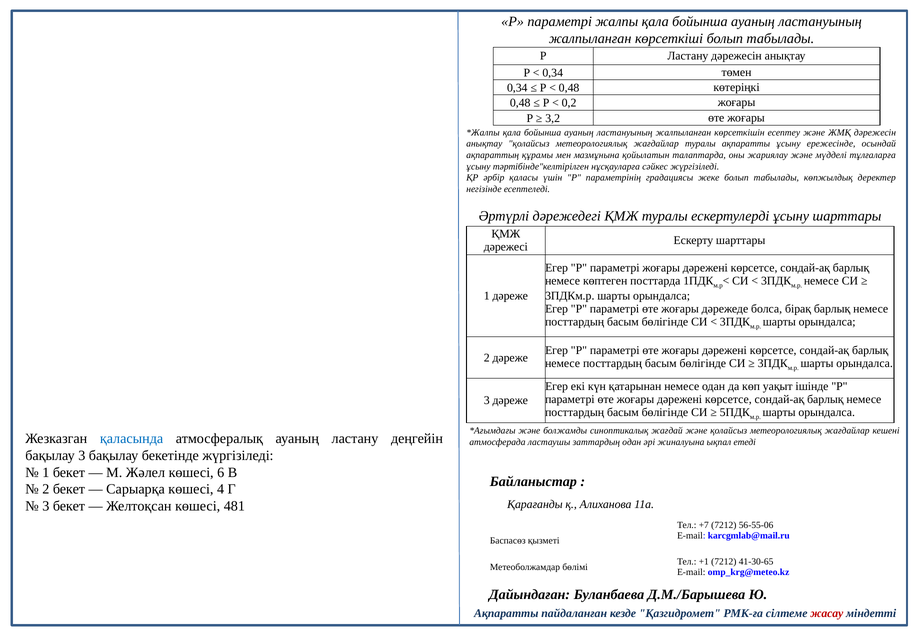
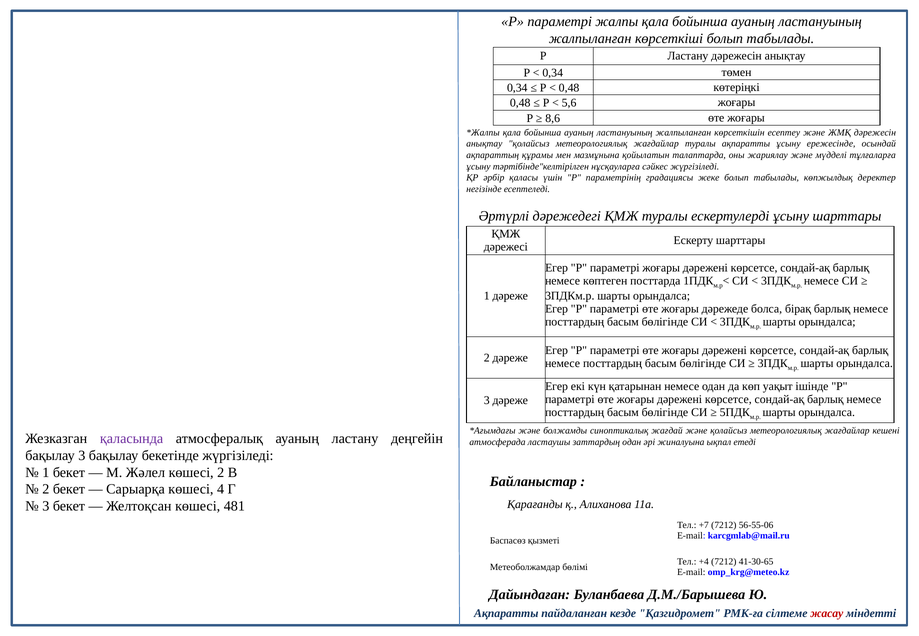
0,2: 0,2 -> 5,6 (569, 103)
3,2: 3,2 -> 8,6 (553, 118)
қаласында colour: blue -> purple (132, 439)
көшесі 6: 6 -> 2 (221, 473)
+1: +1 -> +4 (704, 562)
